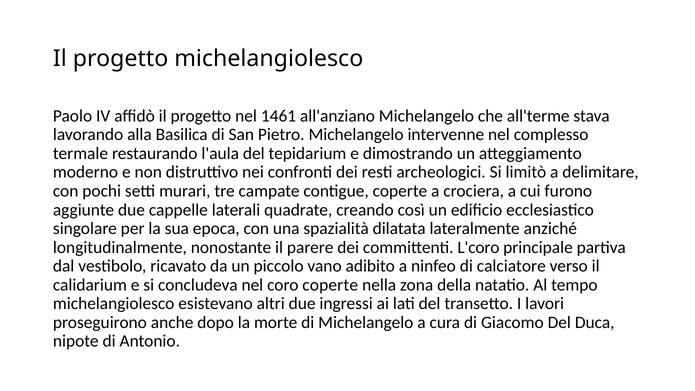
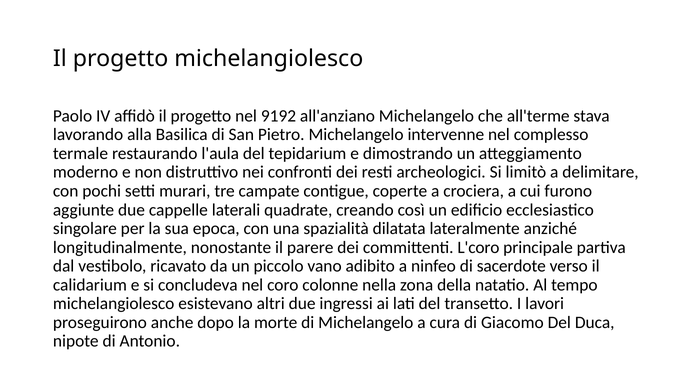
1461: 1461 -> 9192 (278, 116)
calciatore: calciatore -> sacerdote (511, 266)
coro coperte: coperte -> colonne (330, 285)
